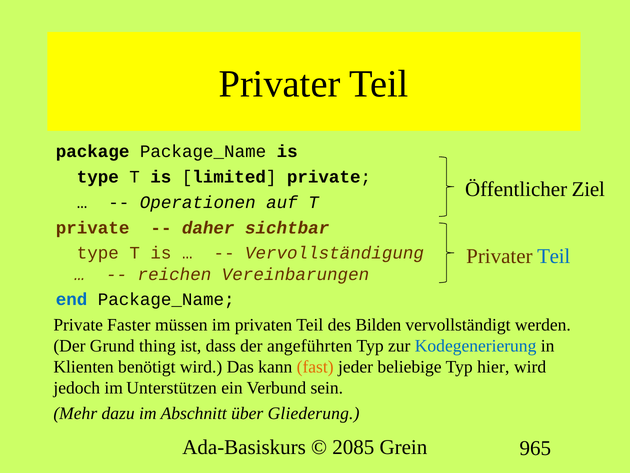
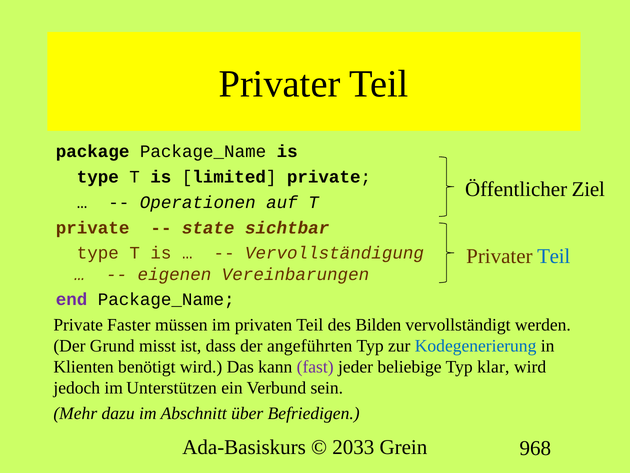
daher: daher -> state (208, 228)
reichen: reichen -> eigenen (174, 274)
end colour: blue -> purple (72, 299)
thing: thing -> misst (158, 346)
fast colour: orange -> purple (315, 367)
hier: hier -> klar (493, 367)
Gliederung: Gliederung -> Befriedigen (314, 413)
2085: 2085 -> 2033 (353, 447)
965: 965 -> 968 (535, 448)
